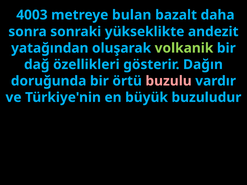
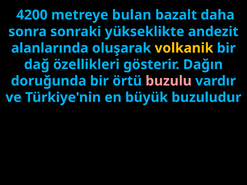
4003: 4003 -> 4200 (32, 15)
yatağından: yatağından -> alanlarında (50, 48)
volkanik colour: light green -> yellow (184, 48)
